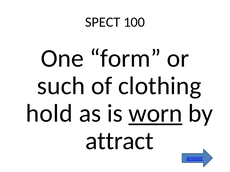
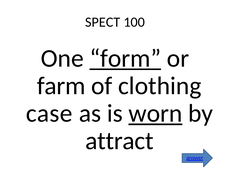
form underline: none -> present (125, 59)
such: such -> farm (61, 86)
hold: hold -> case (49, 114)
